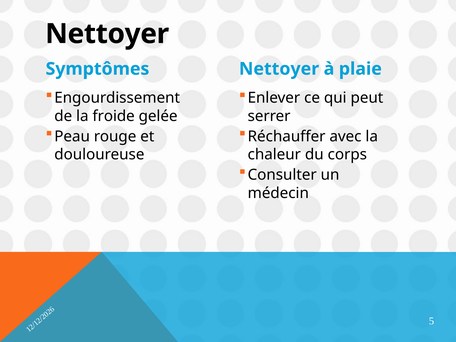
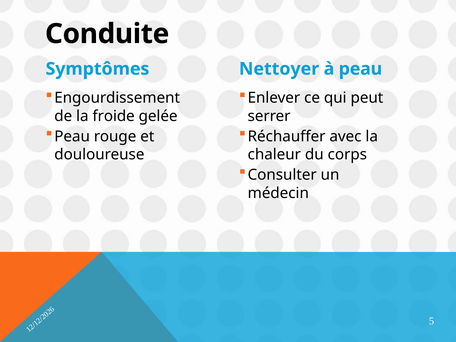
Nettoyer: Nettoyer -> Conduite (107, 34)
à plaie: plaie -> peau (360, 69)
